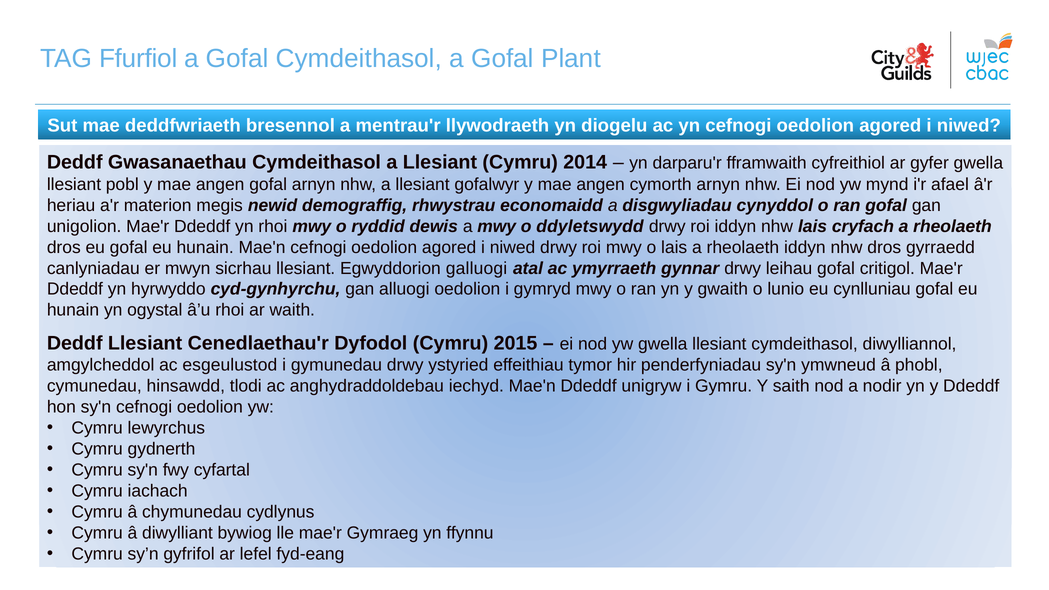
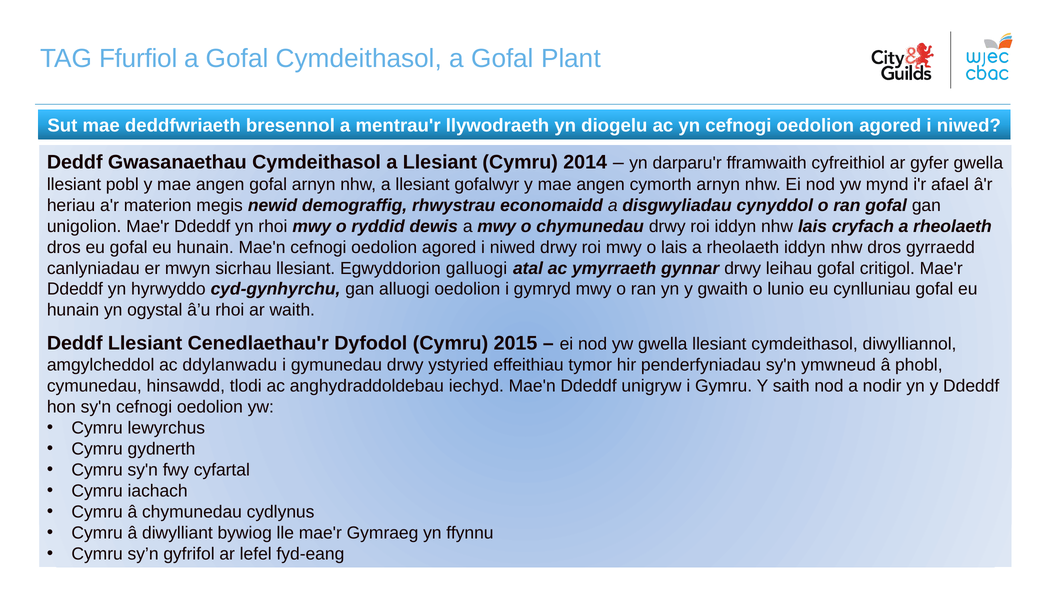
o ddyletswydd: ddyletswydd -> chymunedau (590, 226)
esgeulustod: esgeulustod -> ddylanwadu (230, 365)
